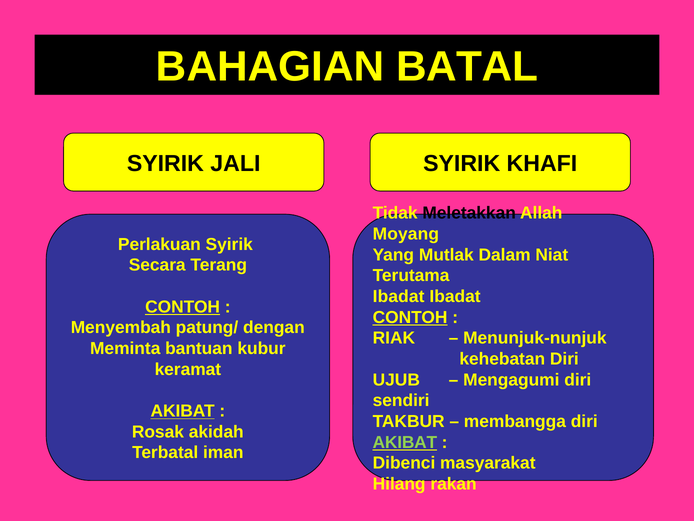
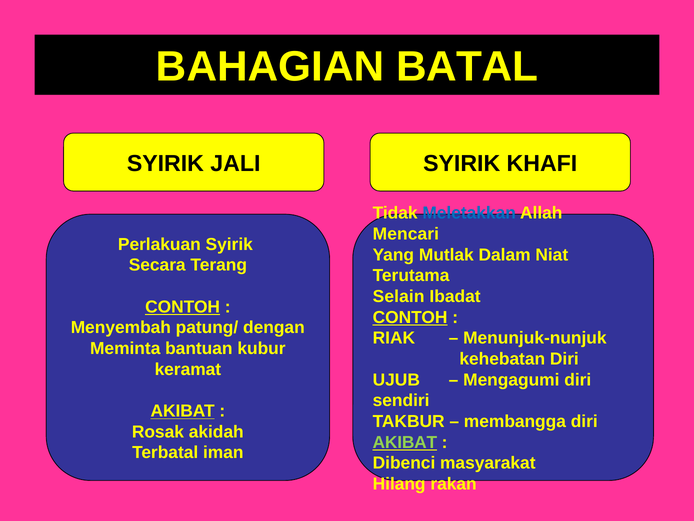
Meletakkan colour: black -> blue (469, 213)
Moyang: Moyang -> Mencari (406, 234)
Ibadat: Ibadat -> Selain (399, 296)
